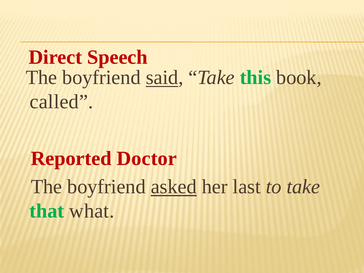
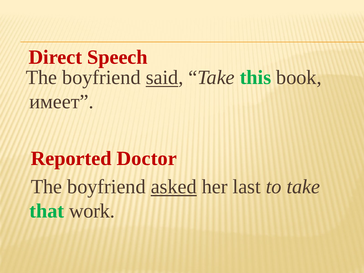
called: called -> имеет (62, 102)
what: what -> work (92, 211)
